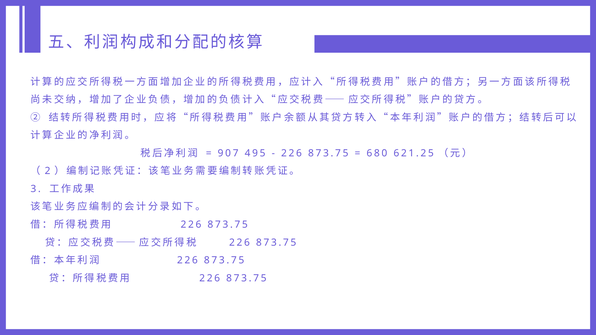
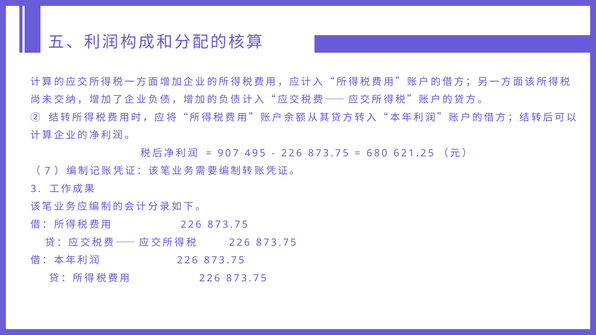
2: 2 -> 7 (48, 171)
